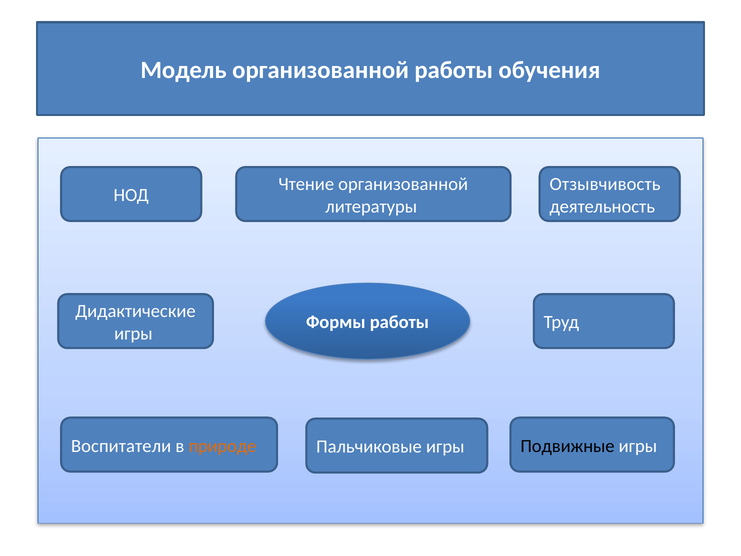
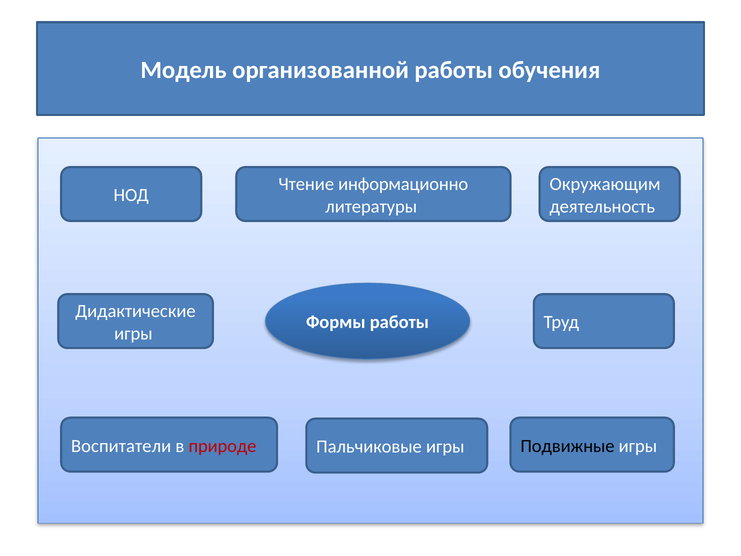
Чтение организованной: организованной -> информационно (403, 184)
Отзывчивость: Отзывчивость -> Окружающим (605, 184)
природе colour: orange -> red (222, 446)
